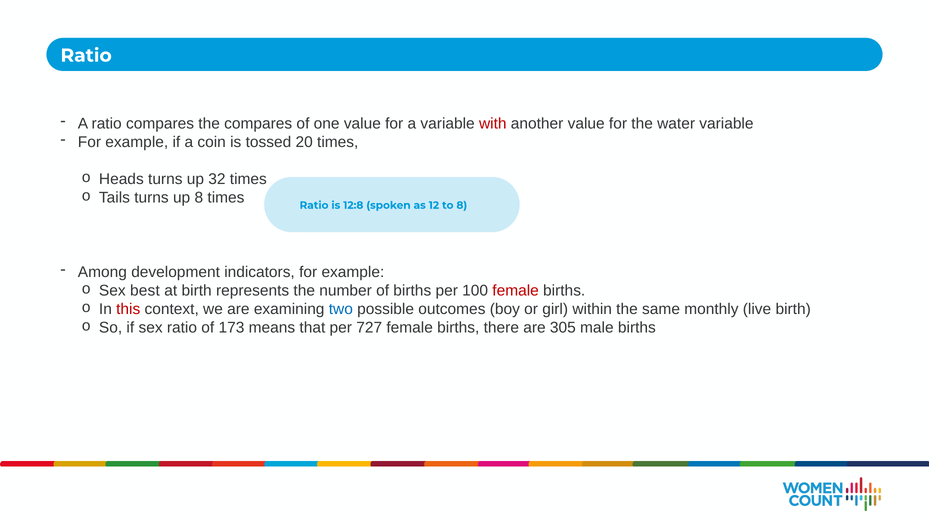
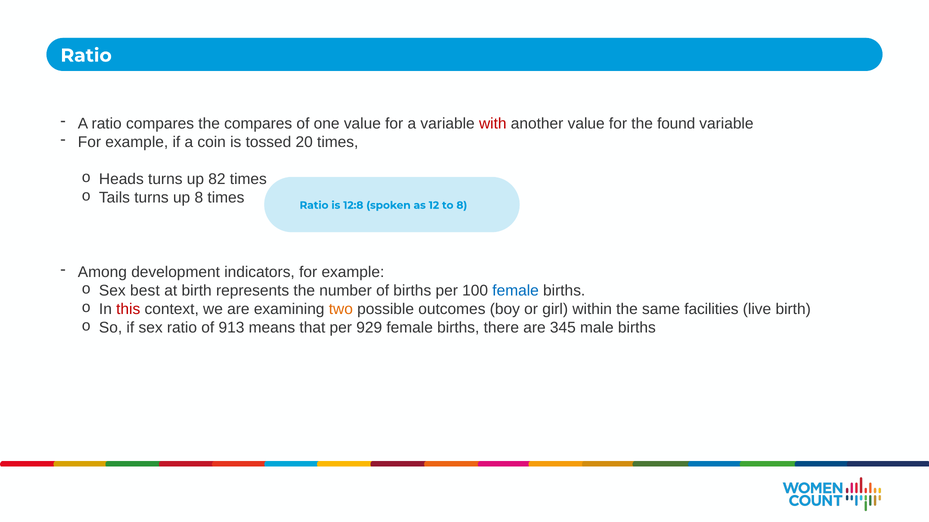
water: water -> found (676, 124)
32: 32 -> 82 (217, 179)
female colour: red -> blue (516, 291)
two colour: blue -> orange (341, 309)
monthly: monthly -> facilities (711, 309)
173: 173 -> 913 (231, 328)
727: 727 -> 929 (369, 328)
305: 305 -> 345 (563, 328)
